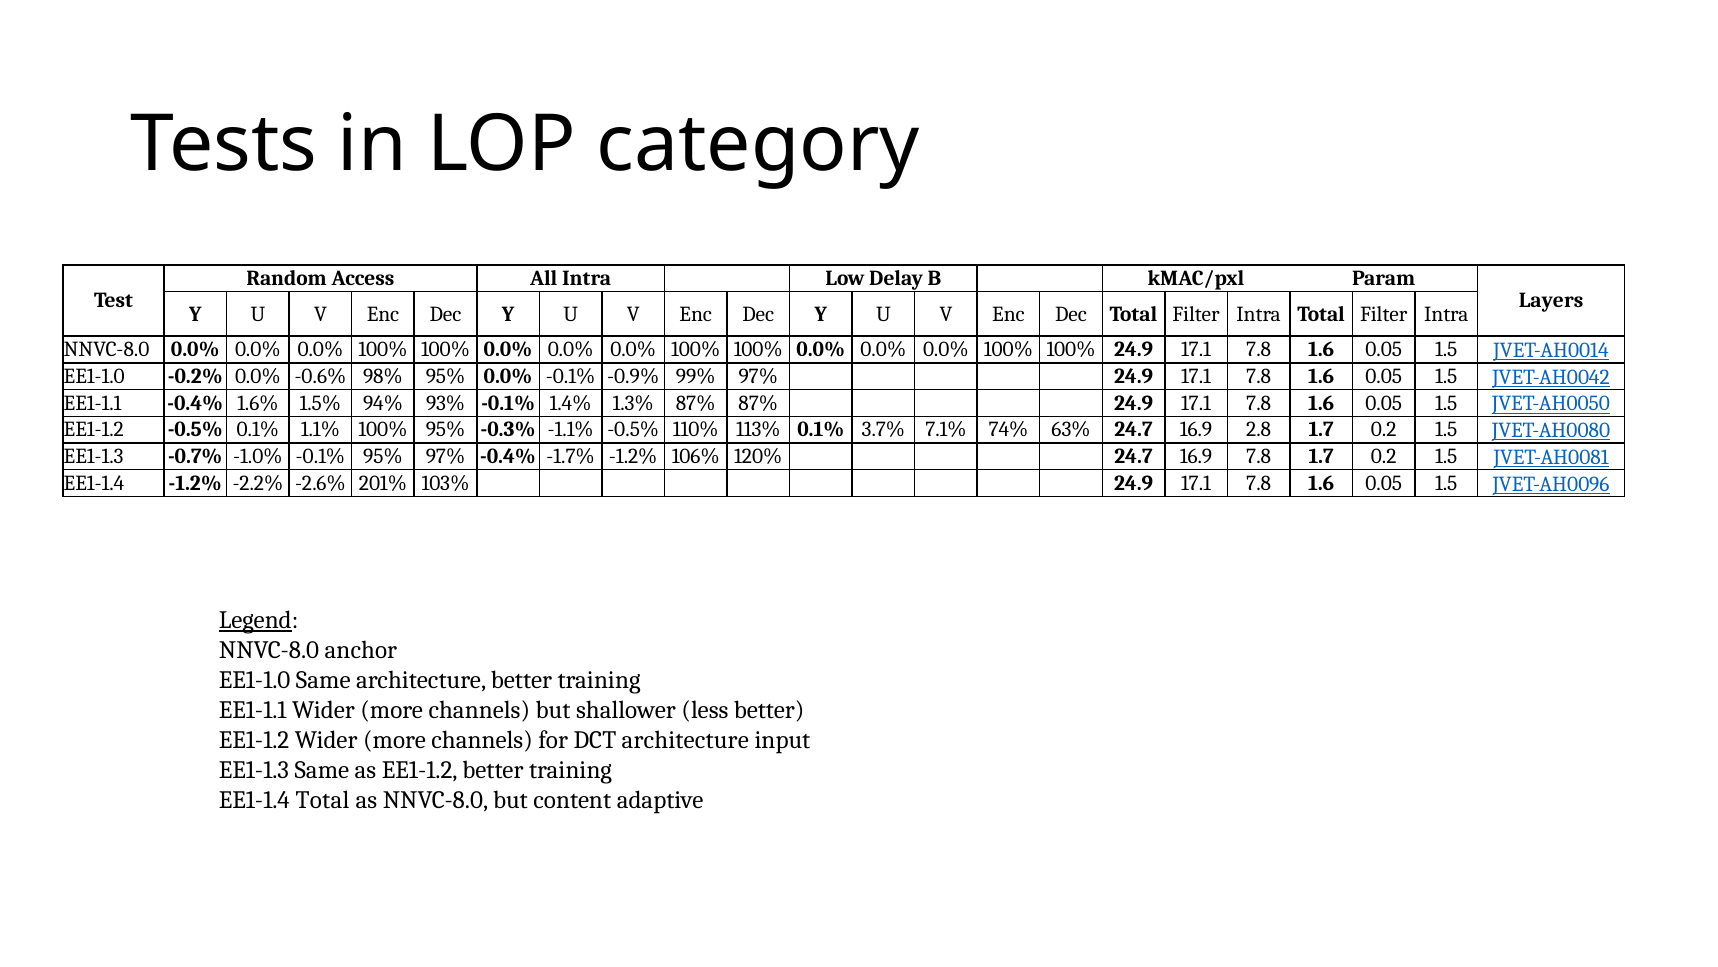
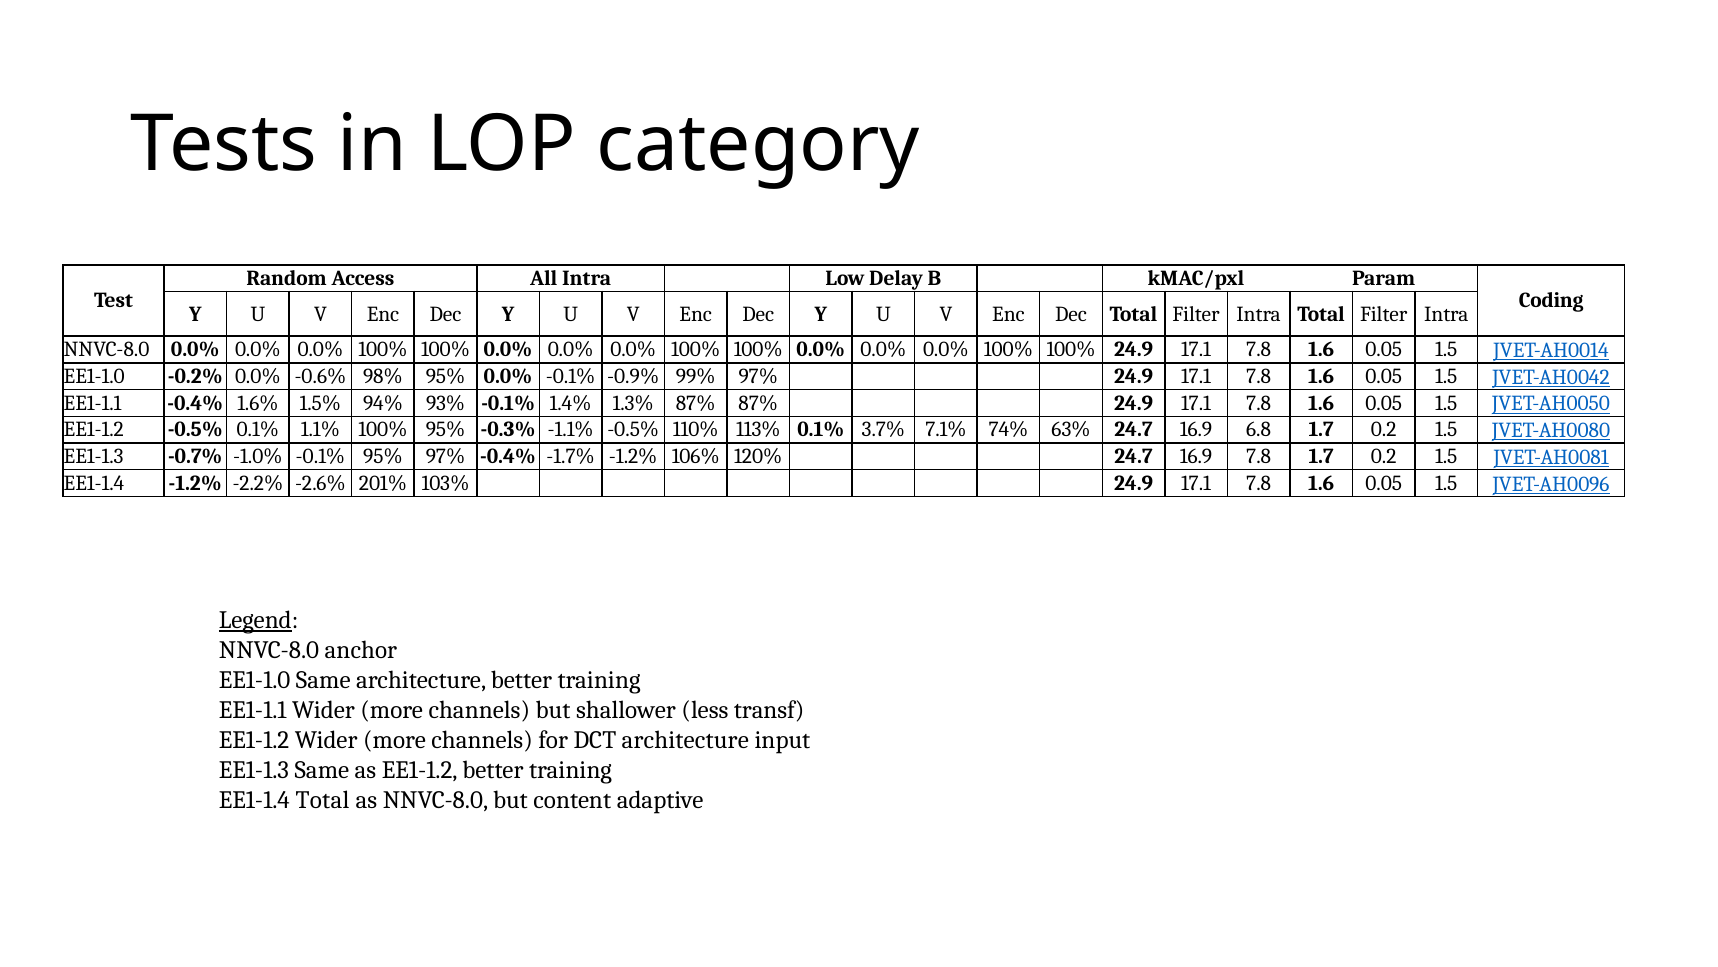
Layers: Layers -> Coding (1551, 301)
2.8: 2.8 -> 6.8 (1259, 430)
less better: better -> transf (769, 710)
